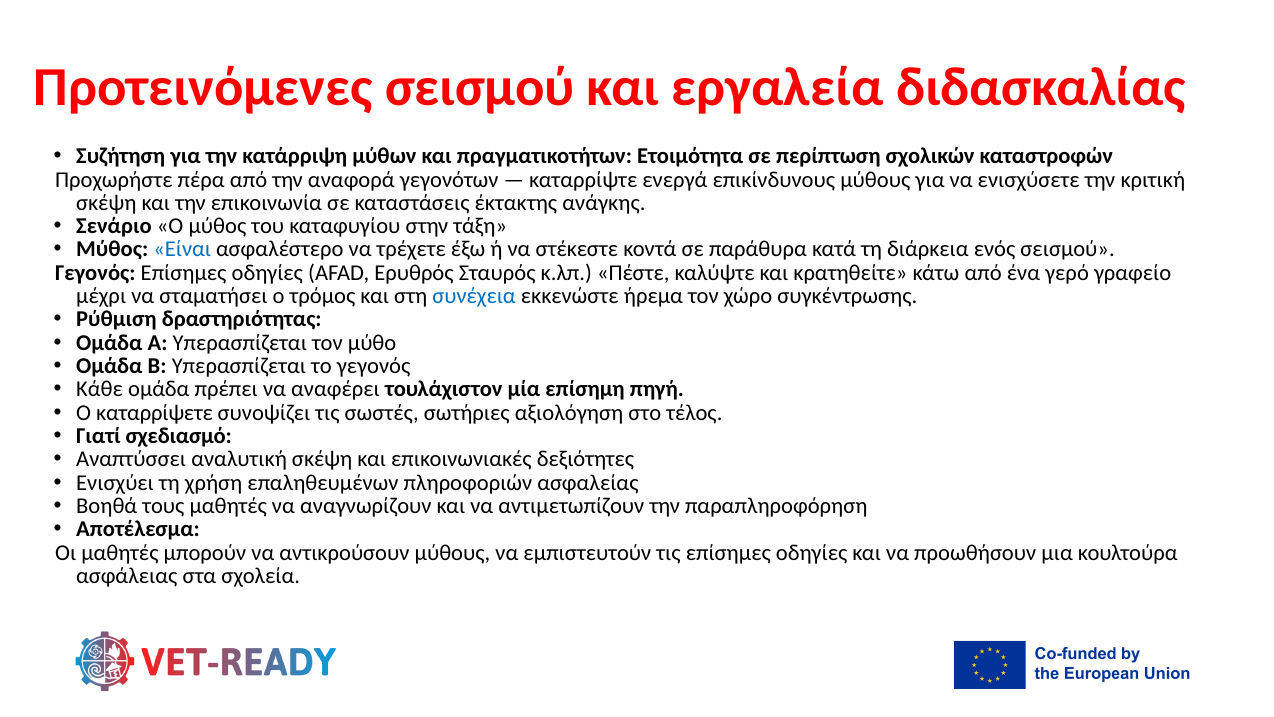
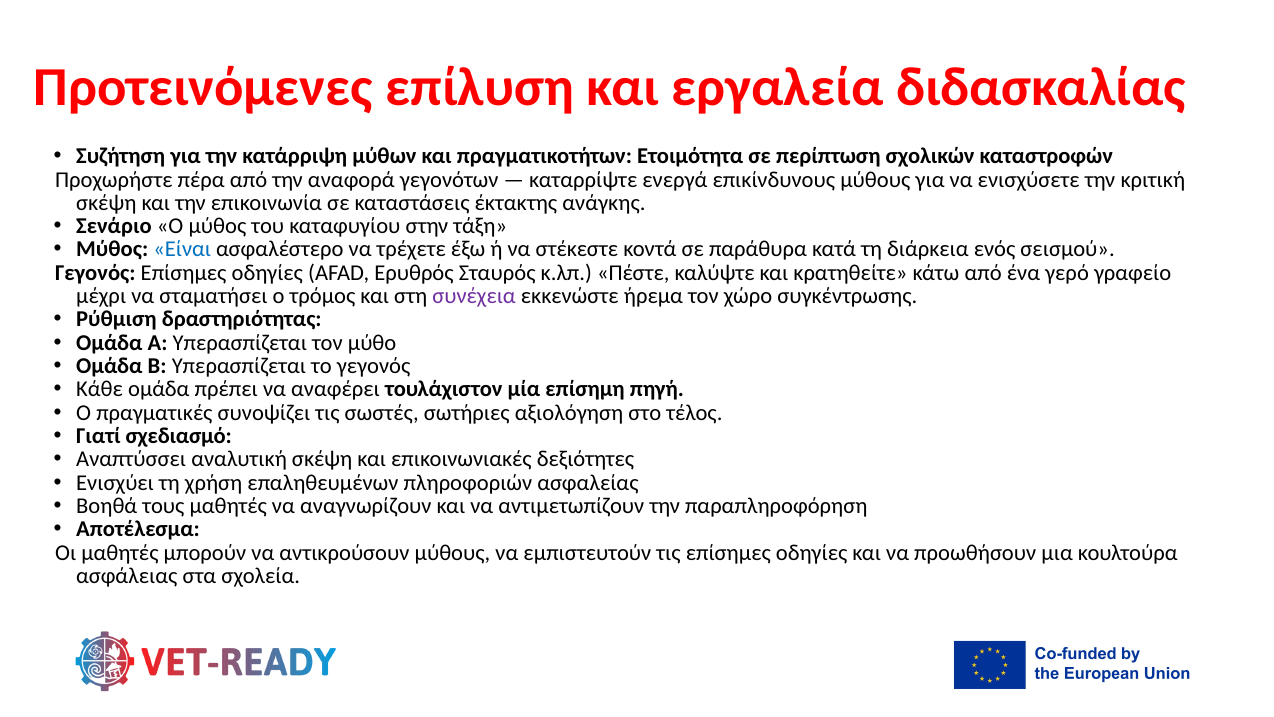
Προτεινόμενες σεισμού: σεισμού -> επίλυση (480, 87)
συνέχεια colour: blue -> purple (474, 296)
καταρρίψετε: καταρρίψετε -> πραγματικές (154, 412)
